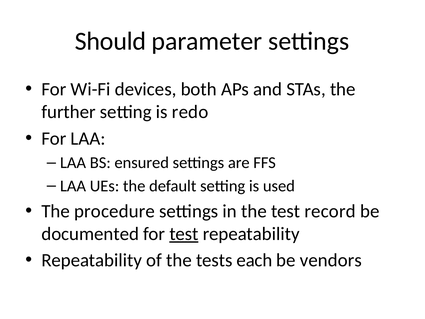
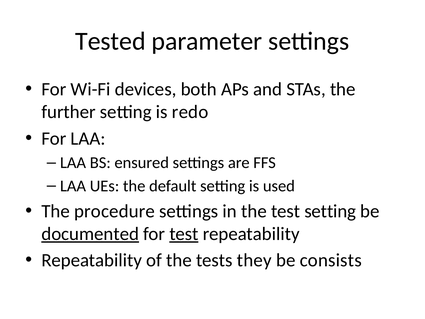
Should: Should -> Tested (110, 41)
test record: record -> setting (330, 211)
documented underline: none -> present (90, 234)
each: each -> they (254, 260)
vendors: vendors -> consists (331, 260)
